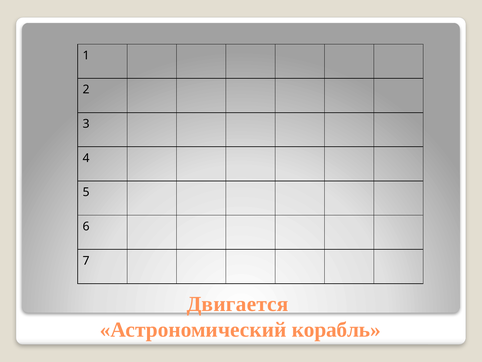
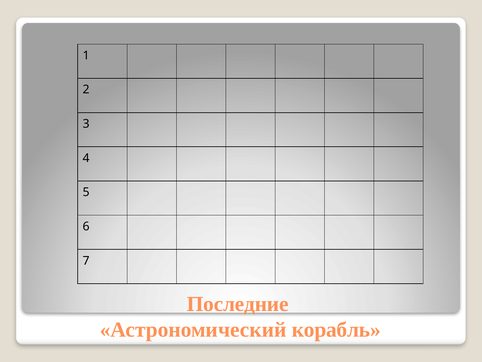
Двигается: Двигается -> Последние (238, 304)
